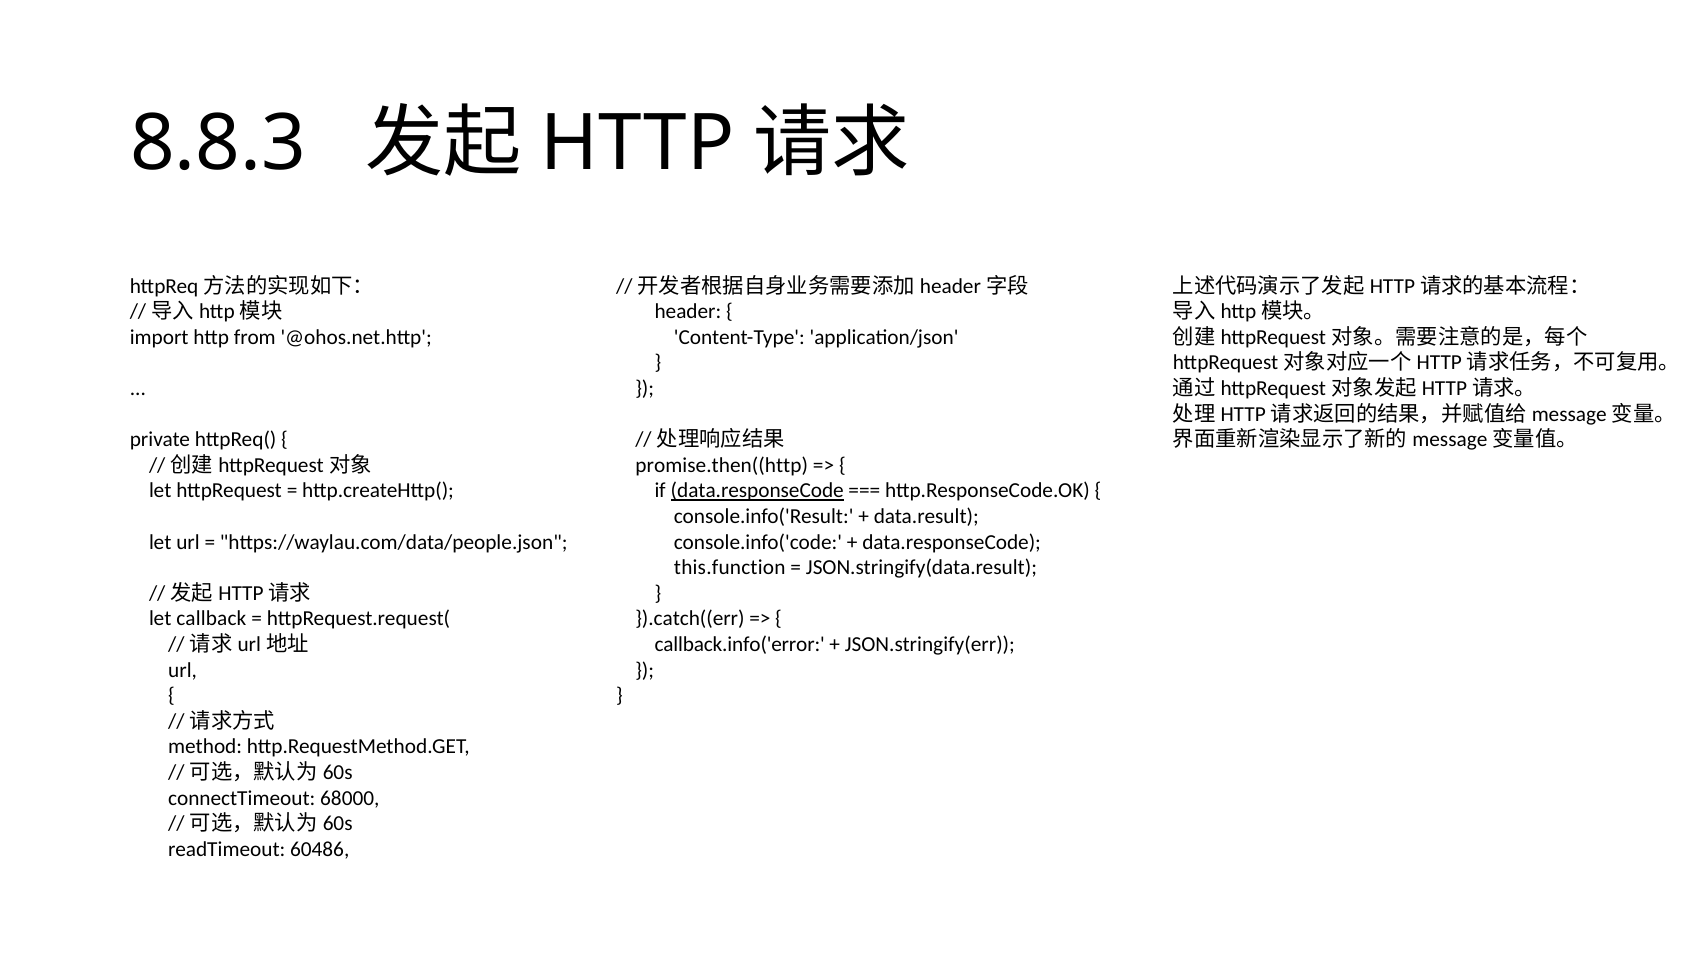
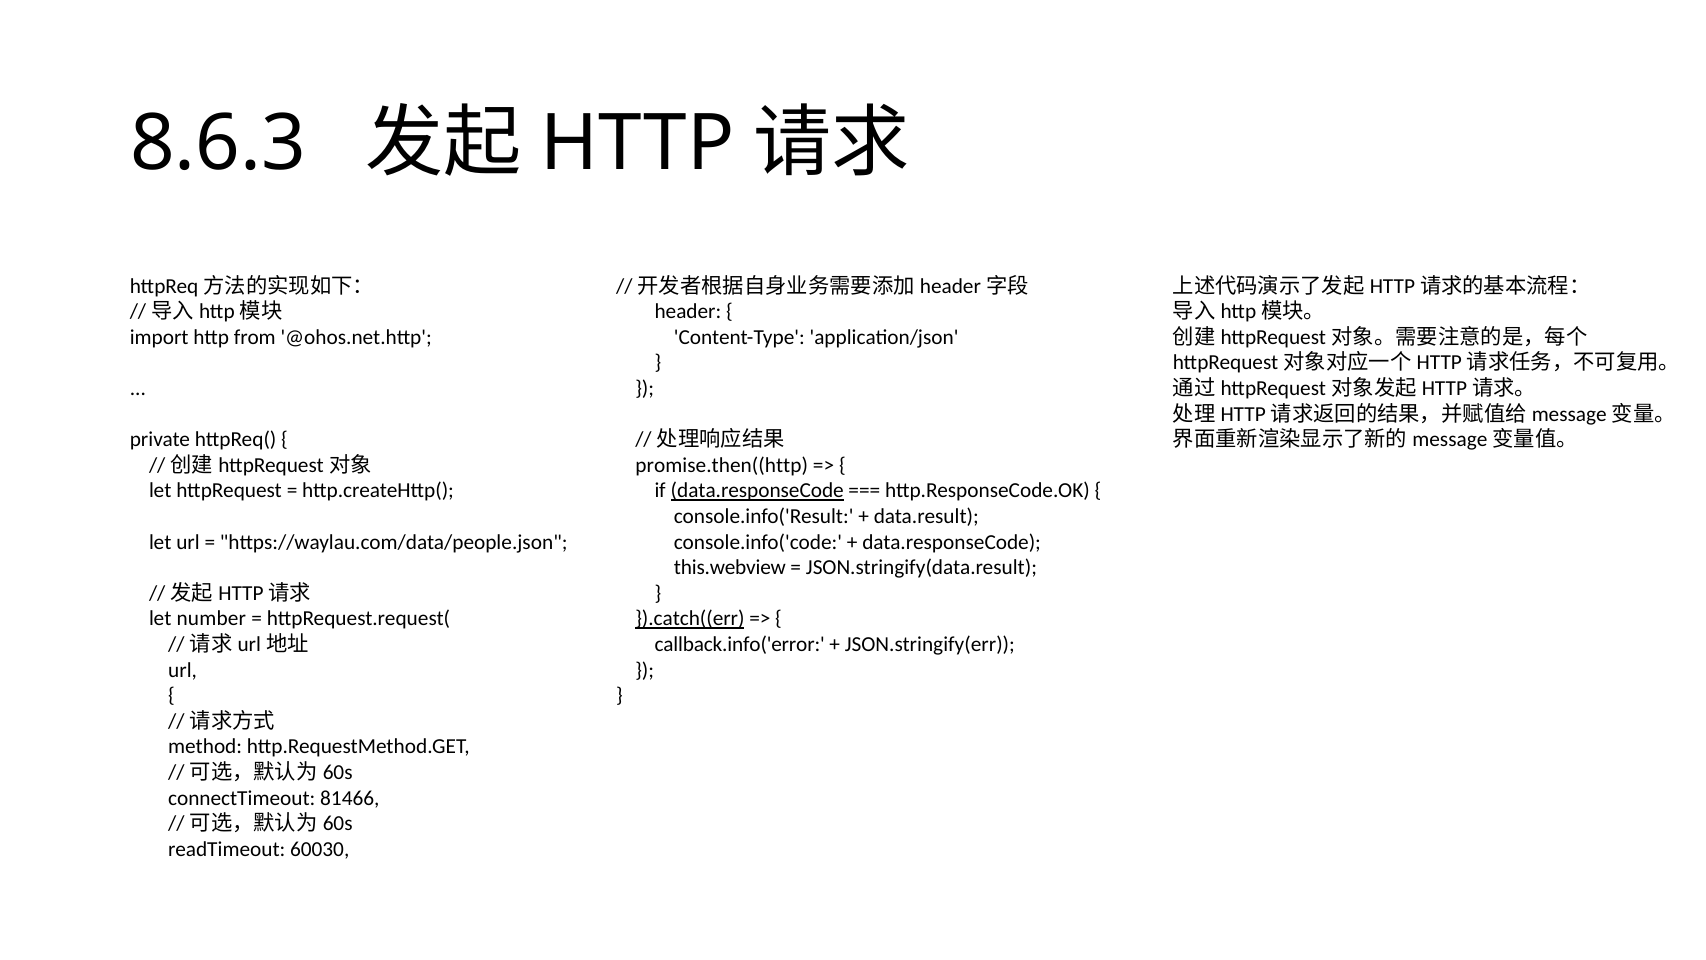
8.8.3: 8.8.3 -> 8.6.3 (218, 143)
this.function: this.function -> this.webview (730, 567)
callback: callback -> number (211, 619)
}).catch((err underline: none -> present (690, 619)
68000: 68000 -> 81466 (350, 798)
60486: 60486 -> 60030 (320, 849)
